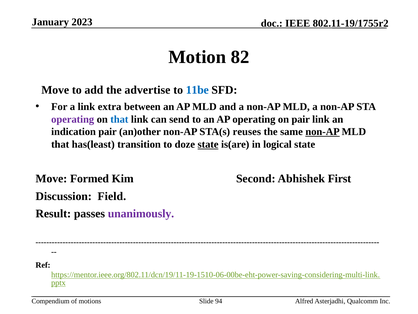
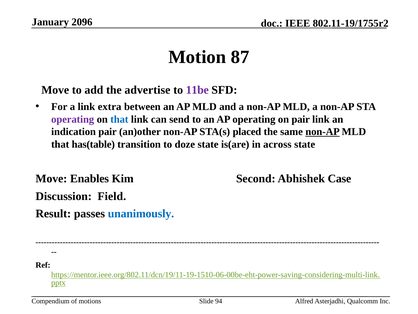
2023: 2023 -> 2096 (82, 22)
82: 82 -> 87 (240, 57)
11be colour: blue -> purple (197, 90)
reuses: reuses -> placed (247, 132)
has(least: has(least -> has(table (93, 144)
state underline: present -> none (208, 144)
logical: logical -> across (277, 144)
Formed: Formed -> Enables (90, 178)
First: First -> Case (339, 178)
unanimously colour: purple -> blue (141, 213)
